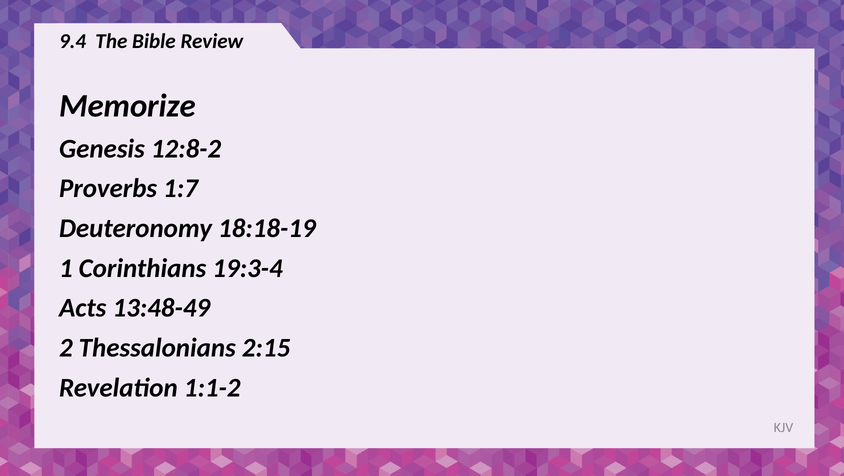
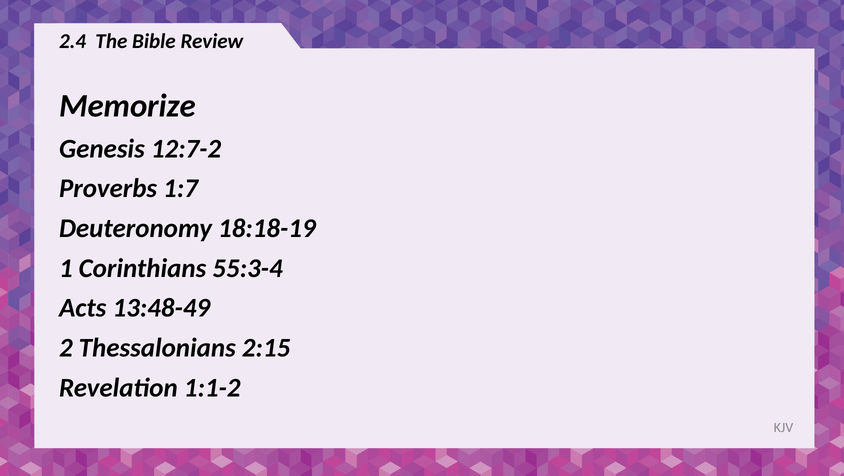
9.4: 9.4 -> 2.4 (72, 41)
12:8-2: 12:8-2 -> 12:7-2 (186, 149)
19:3-4: 19:3-4 -> 55:3-4 (247, 268)
